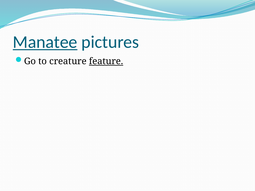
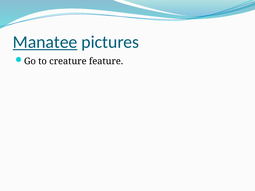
feature underline: present -> none (106, 61)
